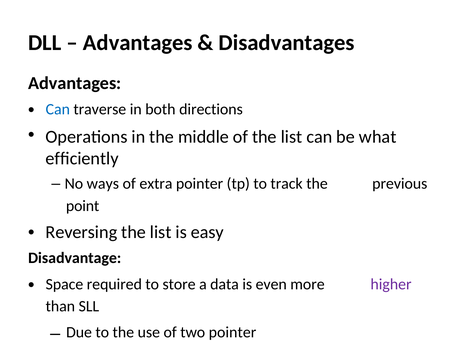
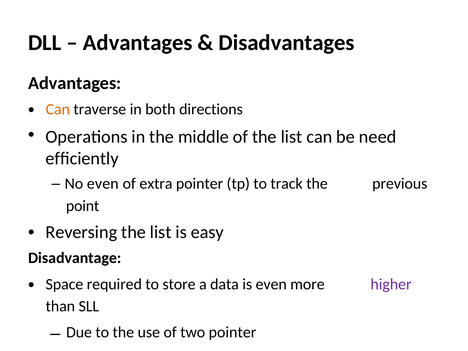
Can colour: blue -> orange (58, 109)
what: what -> need (378, 137)
No ways: ways -> even (103, 184)
